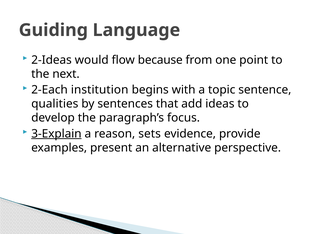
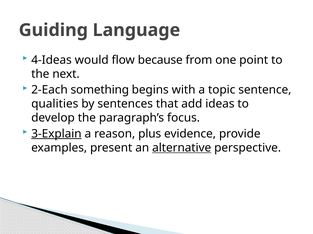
2-Ideas: 2-Ideas -> 4-Ideas (51, 60)
institution: institution -> something (100, 90)
sets: sets -> plus (150, 134)
alternative underline: none -> present (182, 148)
